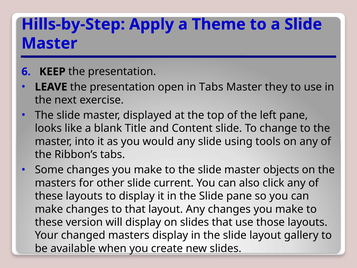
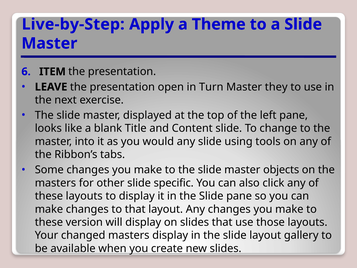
Hills-by-Step: Hills-by-Step -> Live-by-Step (73, 24)
KEEP: KEEP -> ITEM (52, 72)
in Tabs: Tabs -> Turn (211, 87)
current: current -> specific (174, 183)
